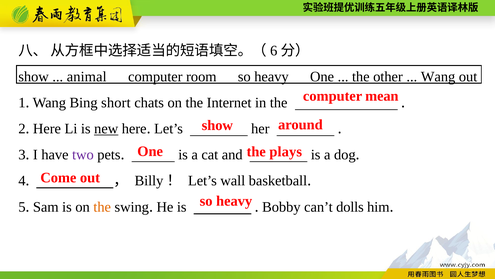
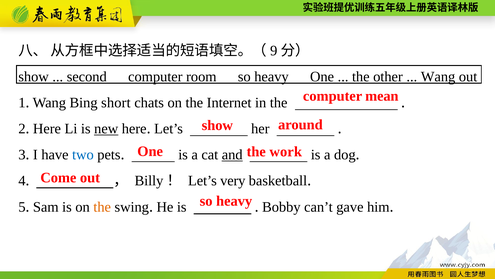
6: 6 -> 9 (274, 51)
animal: animal -> second (87, 77)
plays: plays -> work (286, 151)
two colour: purple -> blue (83, 155)
and underline: none -> present (232, 155)
wall: wall -> very (233, 181)
dolls: dolls -> gave (350, 207)
